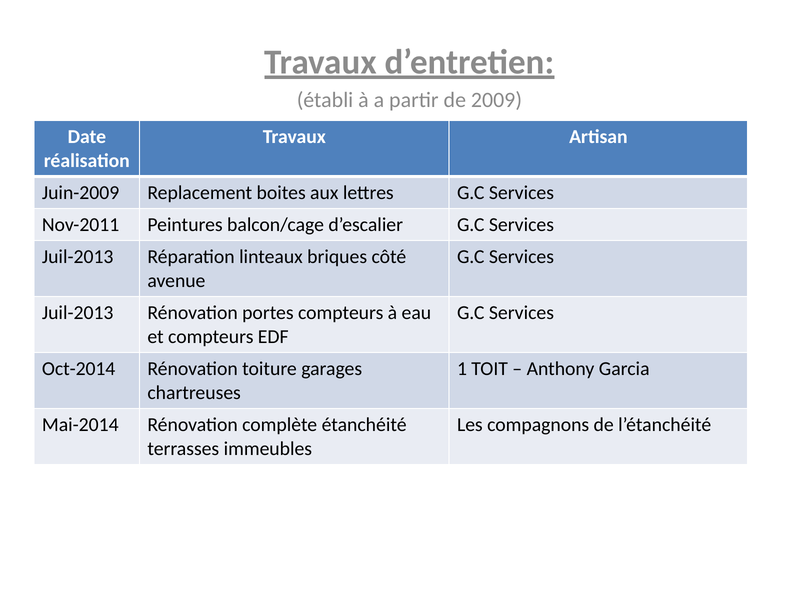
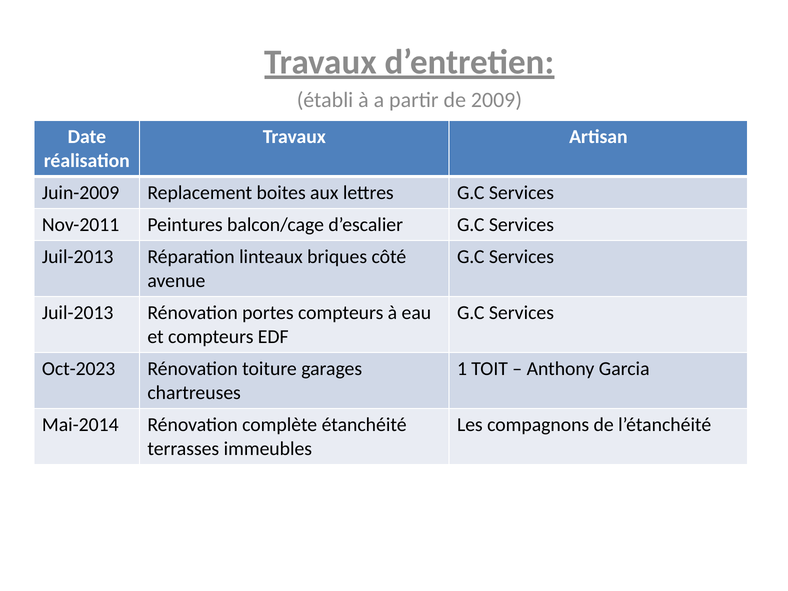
Oct-2014: Oct-2014 -> Oct-2023 (79, 369)
